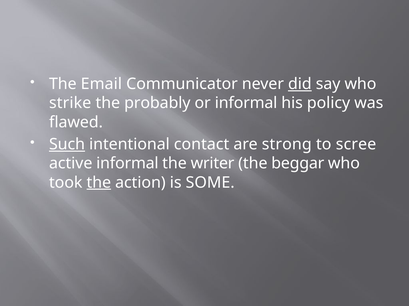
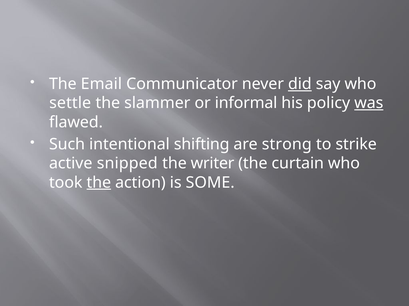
strike: strike -> settle (70, 103)
probably: probably -> slammer (157, 103)
was underline: none -> present (369, 103)
Such underline: present -> none (67, 145)
contact: contact -> shifting (202, 145)
scree: scree -> strike (356, 145)
active informal: informal -> snipped (127, 164)
beggar: beggar -> curtain (298, 164)
